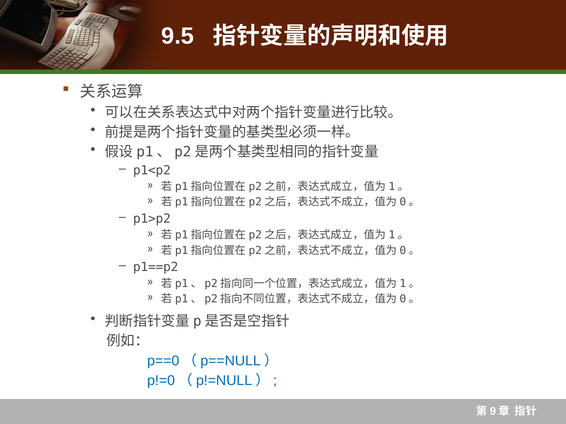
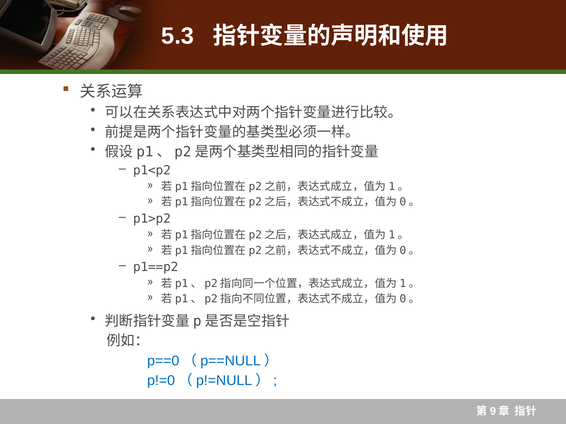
9.5: 9.5 -> 5.3 (178, 36)
